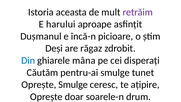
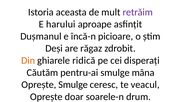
Din colour: blue -> orange (28, 60)
mâna: mâna -> ridică (84, 60)
tunet: tunet -> mâna (143, 72)
ațipire: ațipire -> veacul (145, 84)
